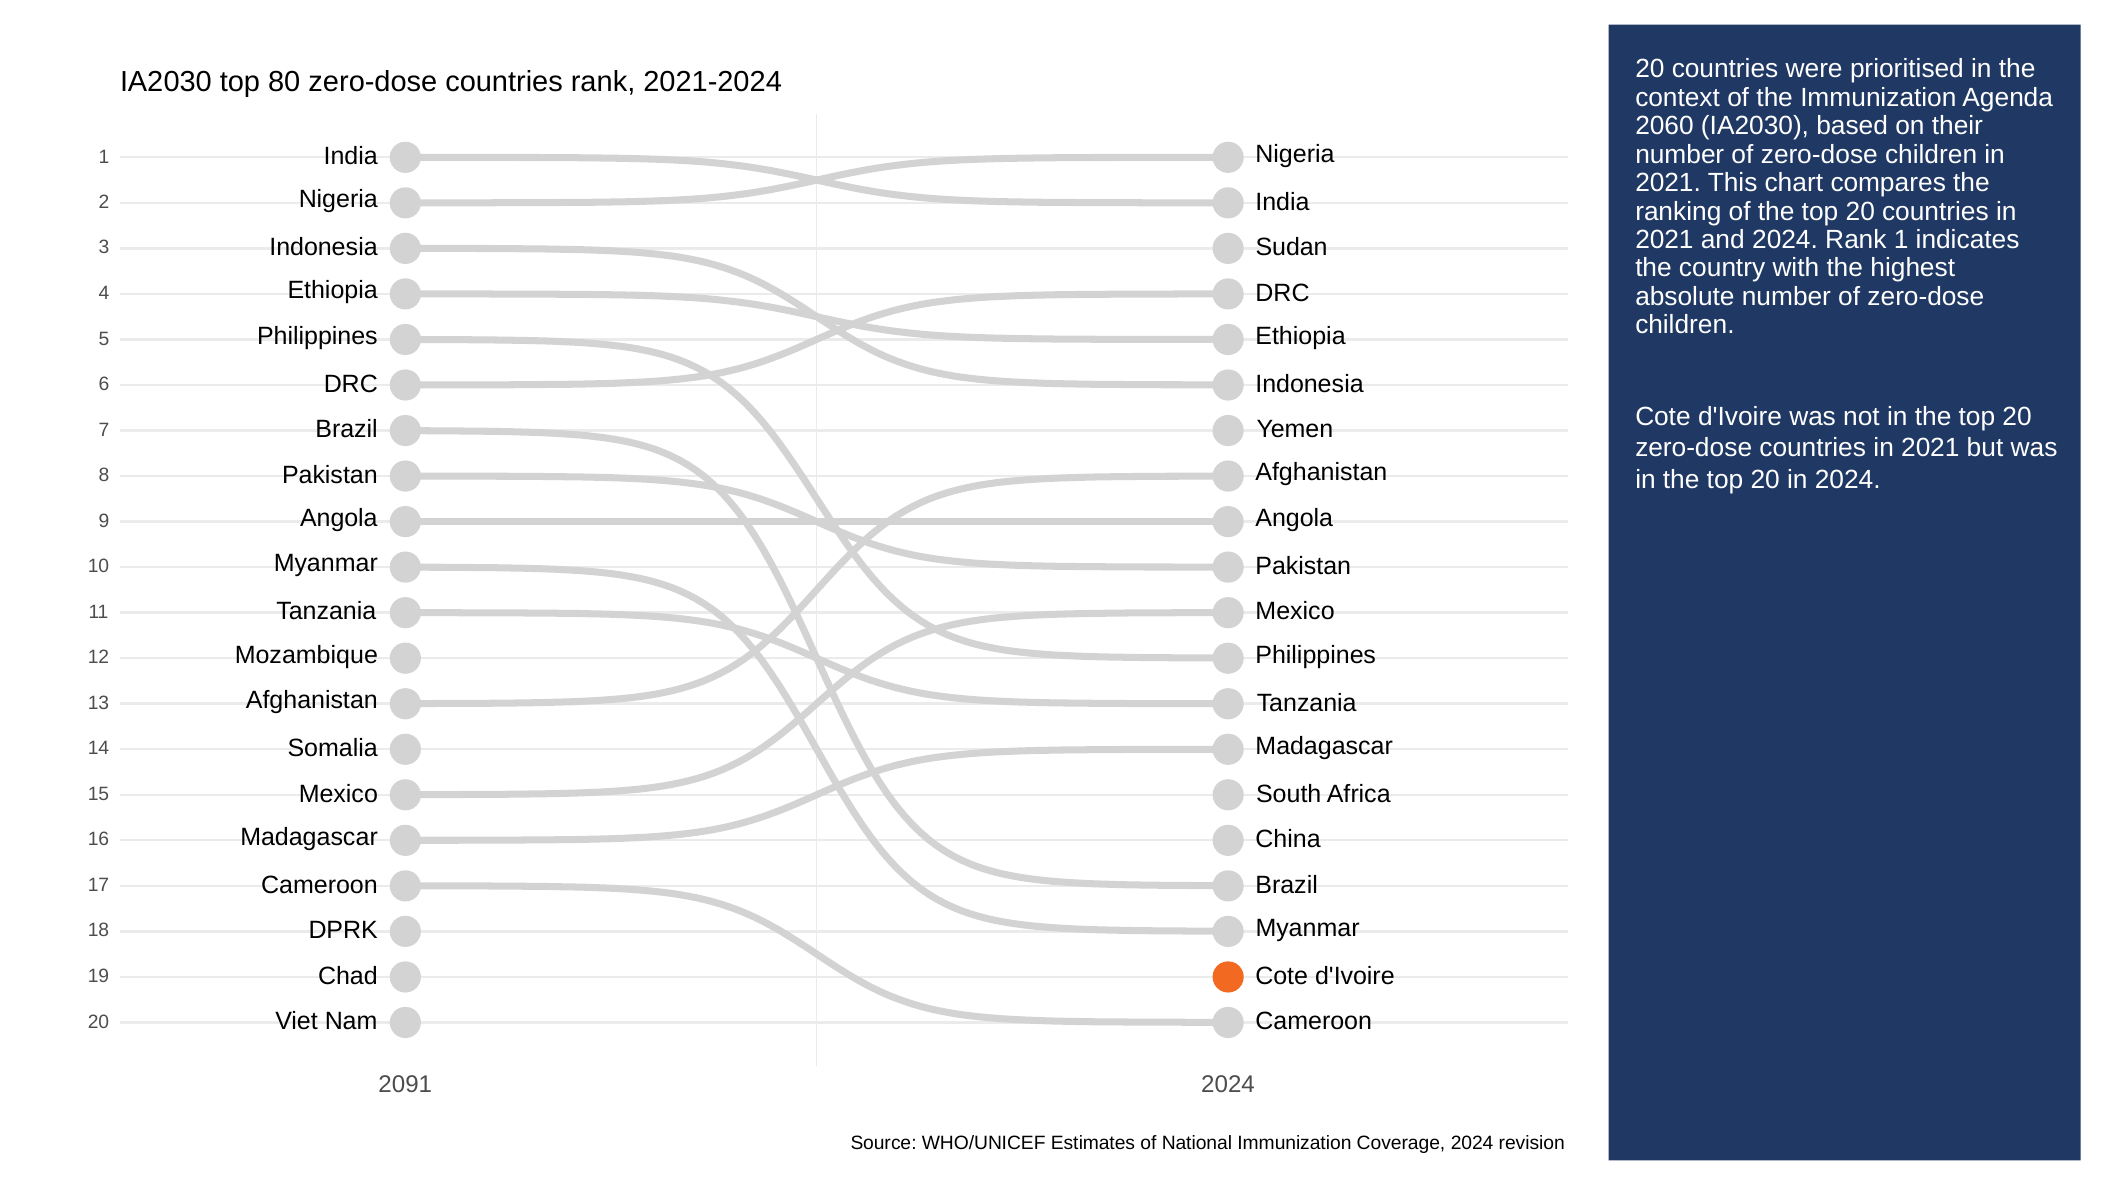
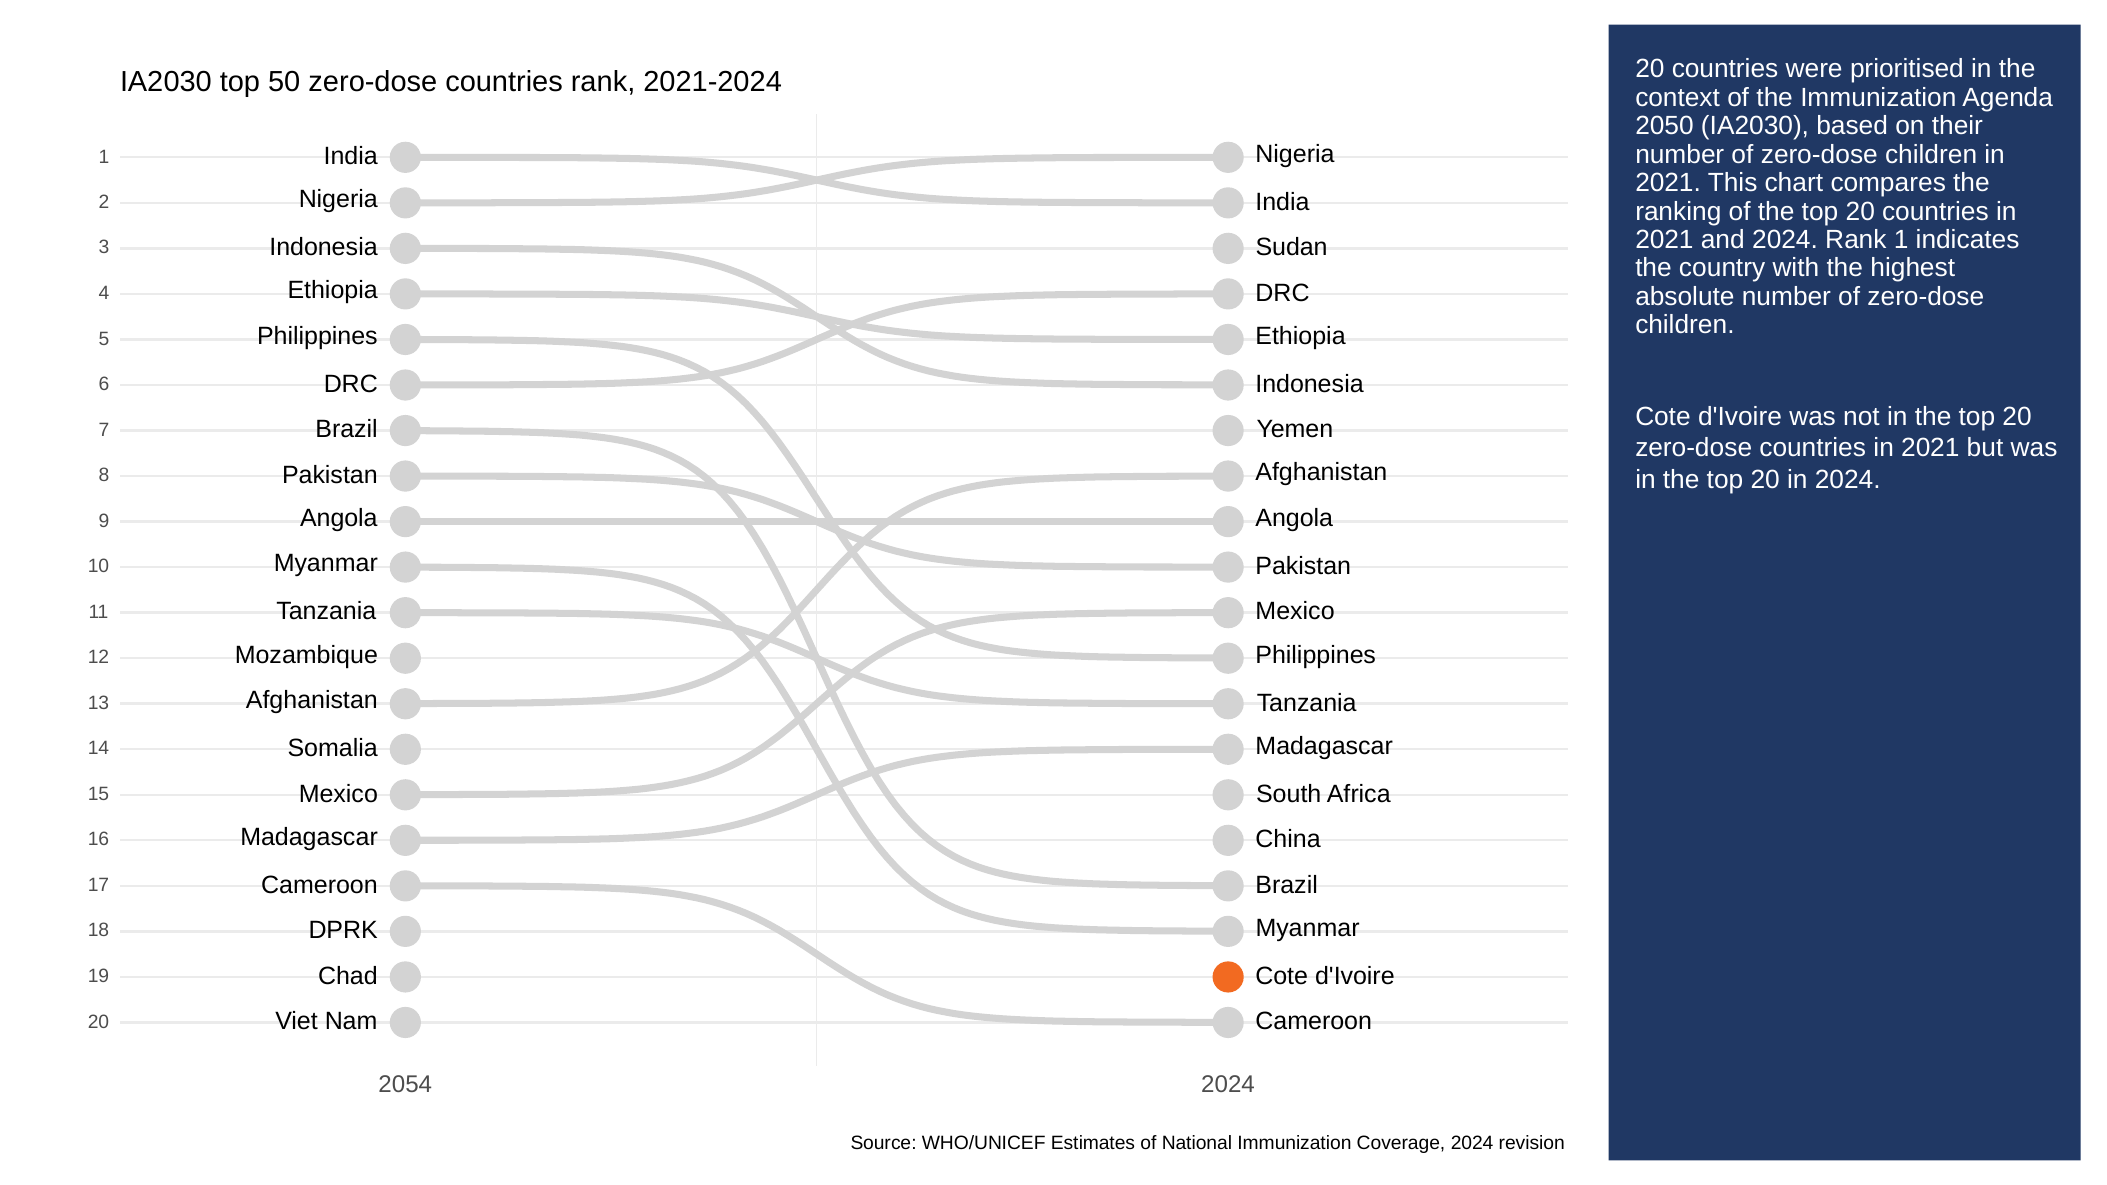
80: 80 -> 50 (284, 82)
2060: 2060 -> 2050 (1664, 126)
2091: 2091 -> 2054 (405, 1084)
